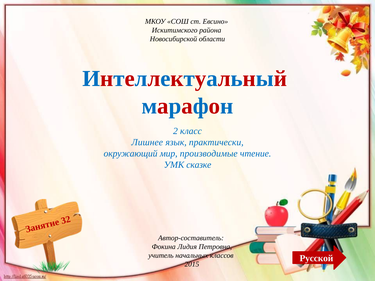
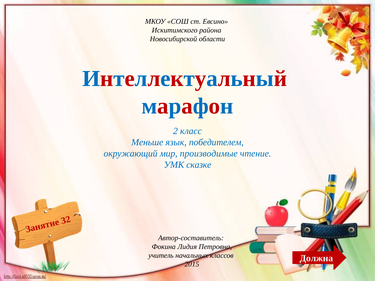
Лишнее: Лишнее -> Меньше (147, 142)
практически: практически -> победителем (216, 142)
Русской: Русской -> Должна (316, 258)
